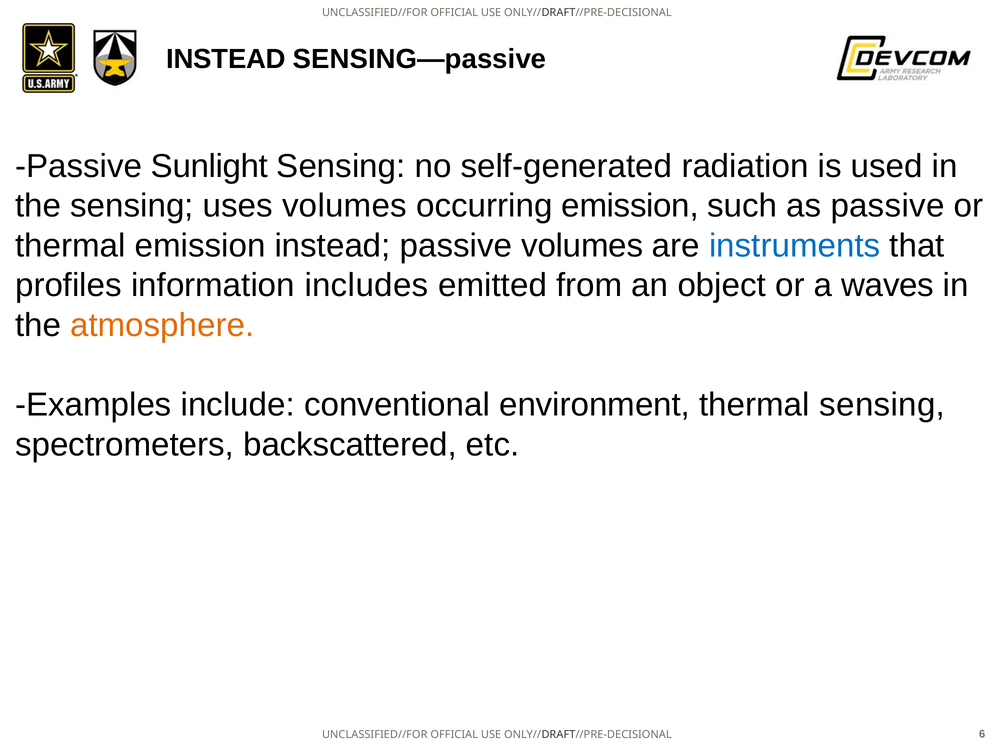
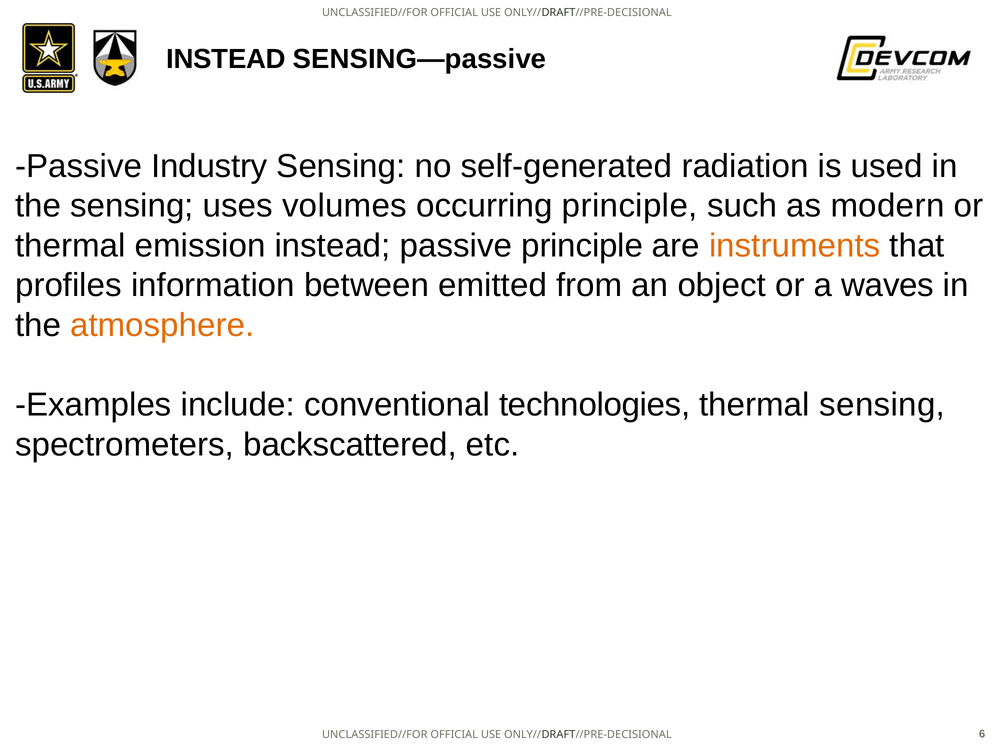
Sunlight: Sunlight -> Industry (209, 166)
occurring emission: emission -> principle (630, 206)
as passive: passive -> modern (887, 206)
passive volumes: volumes -> principle (582, 246)
instruments colour: blue -> orange (795, 246)
includes: includes -> between (367, 285)
environment: environment -> technologies (595, 405)
